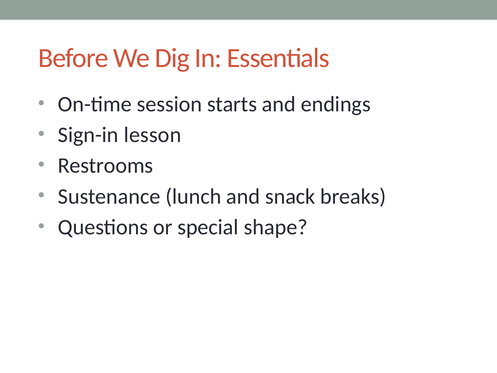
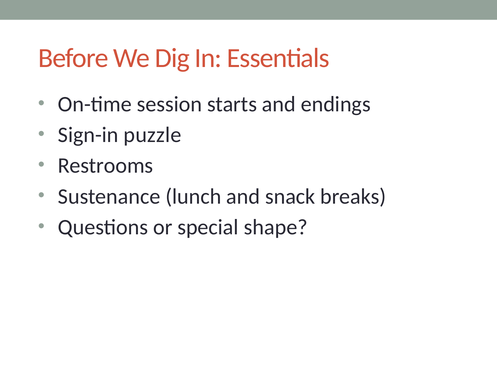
lesson: lesson -> puzzle (153, 135)
